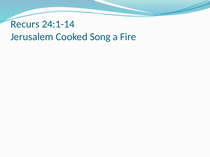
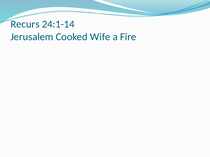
Song: Song -> Wife (100, 37)
